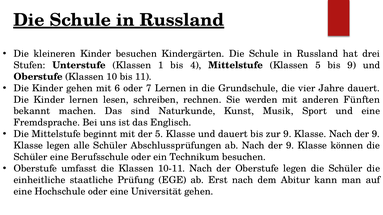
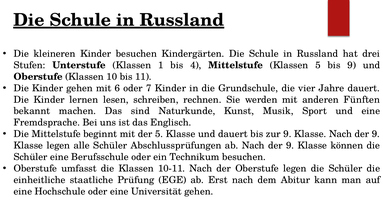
7 Lernen: Lernen -> Kinder (170, 88)
